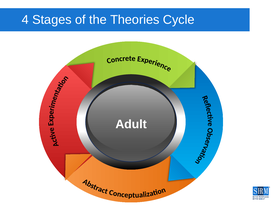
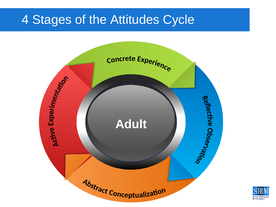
Theories: Theories -> Attitudes (135, 20)
